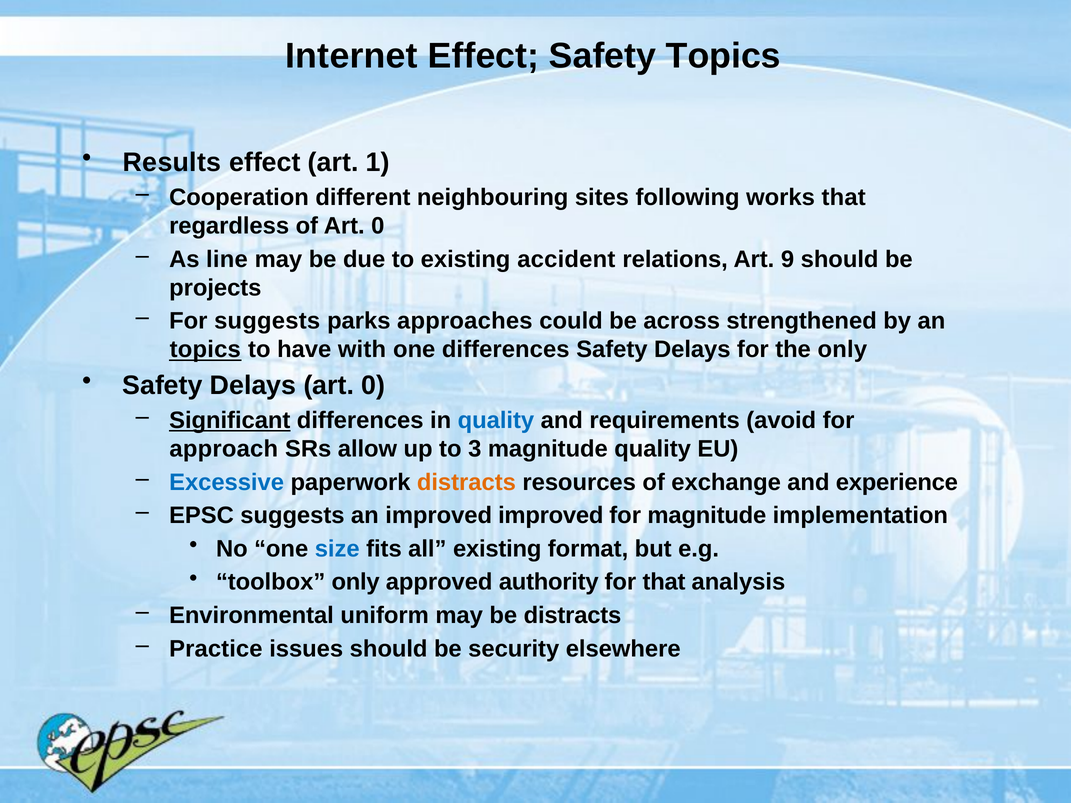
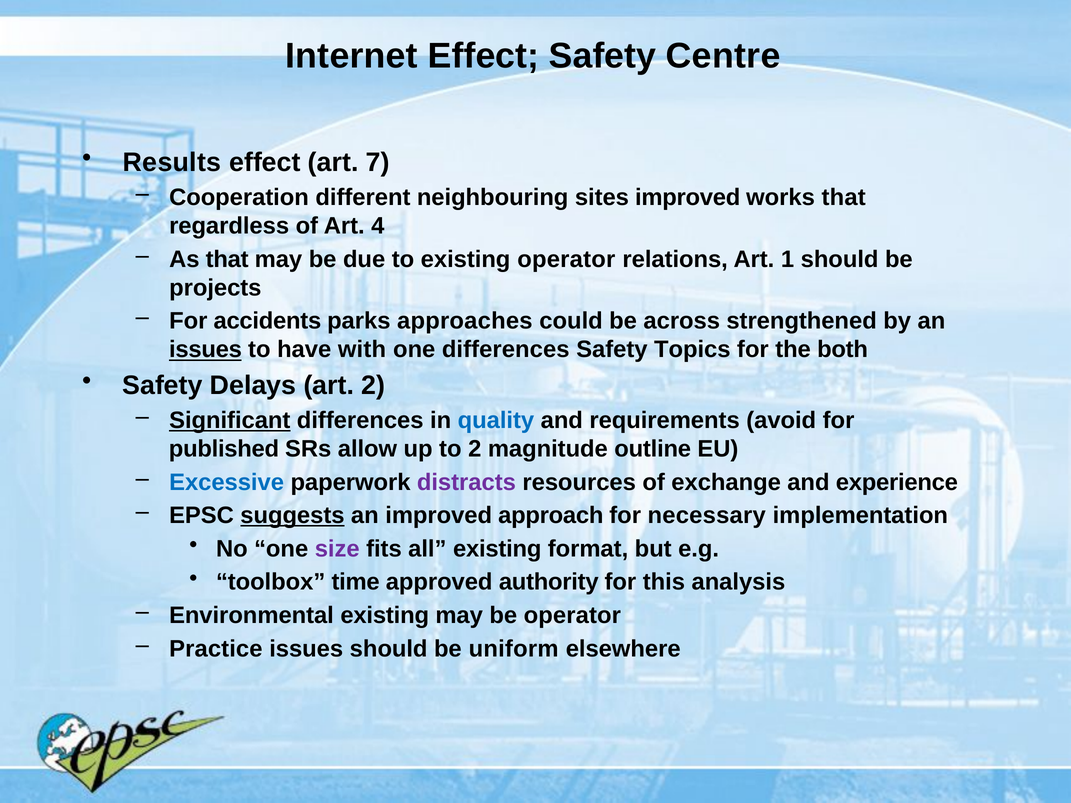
Safety Topics: Topics -> Centre (723, 56)
1: 1 -> 7 (378, 163)
sites following: following -> improved (688, 197)
of Art 0: 0 -> 4 (378, 226)
As line: line -> that (227, 259)
existing accident: accident -> operator (566, 259)
9: 9 -> 1 (788, 259)
For suggests: suggests -> accidents (267, 321)
topics: topics -> issues (205, 350)
Delays: Delays -> Topics (692, 350)
the only: only -> both (843, 350)
0: 0 -> 2 (373, 386)
approach: approach -> published (224, 449)
to 3: 3 -> 2 (475, 449)
magnitude quality: quality -> outline (653, 449)
distracts colour: orange -> purple (466, 482)
suggests underline: none -> present (292, 516)
improved improved: improved -> approach (551, 516)
for magnitude: magnitude -> necessary (707, 516)
size colour: blue -> purple (337, 549)
toolbox only: only -> time (356, 582)
for that: that -> this (664, 582)
Environmental uniform: uniform -> existing (385, 616)
be distracts: distracts -> operator (572, 616)
security: security -> uniform (514, 649)
